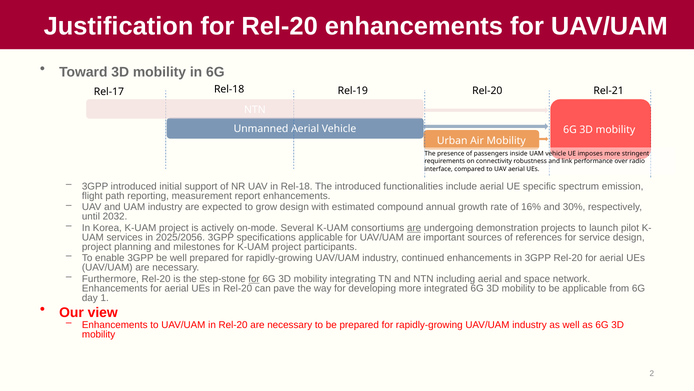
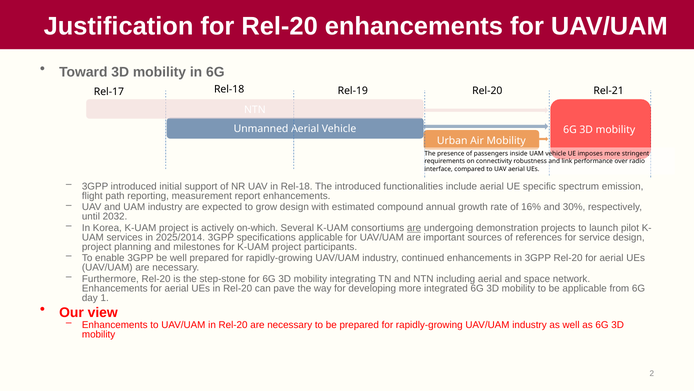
on-mode: on-mode -> on-which (257, 228)
2025/2056: 2025/2056 -> 2025/2014 (180, 237)
for underline: present -> none (254, 278)
